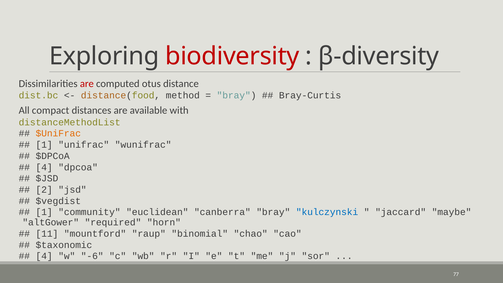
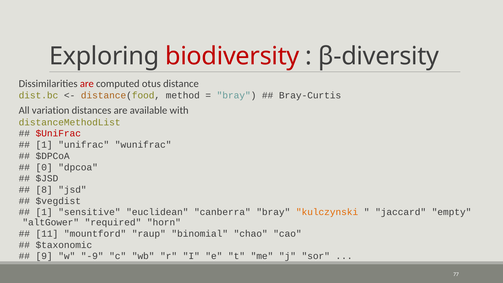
compact: compact -> variation (51, 110)
$UniFrac colour: orange -> red (58, 133)
4: 4 -> 0 (44, 167)
2: 2 -> 8 (44, 190)
community: community -> sensitive (89, 212)
kulczynski colour: blue -> orange (327, 212)
maybe: maybe -> empty (452, 212)
4: 4 -> 9 (44, 256)
-6: -6 -> -9 (92, 256)
